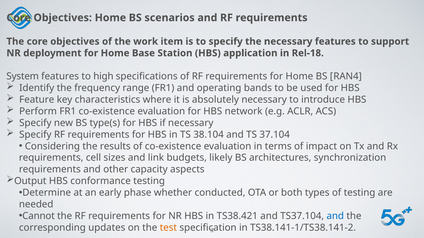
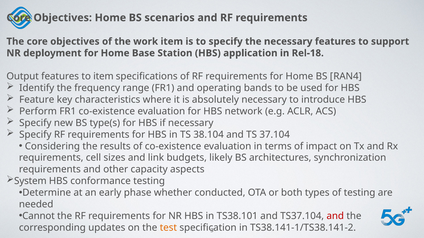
System: System -> Output (23, 77)
to high: high -> item (103, 77)
Output: Output -> System (30, 181)
TS38.421: TS38.421 -> TS38.101 (237, 216)
and colour: blue -> red (335, 216)
